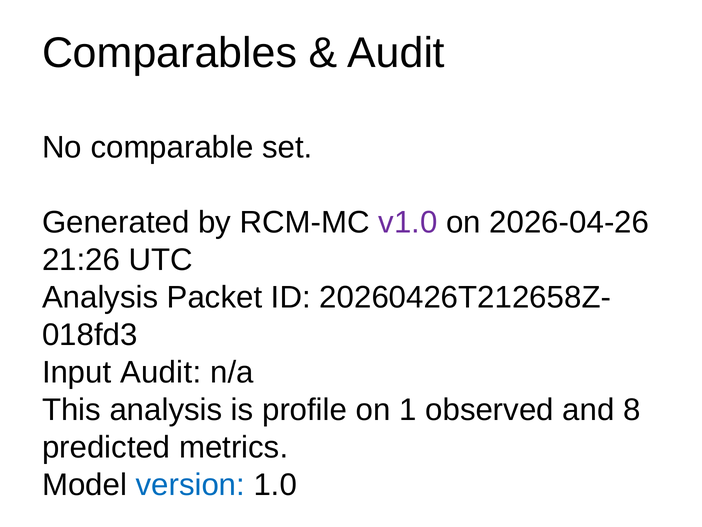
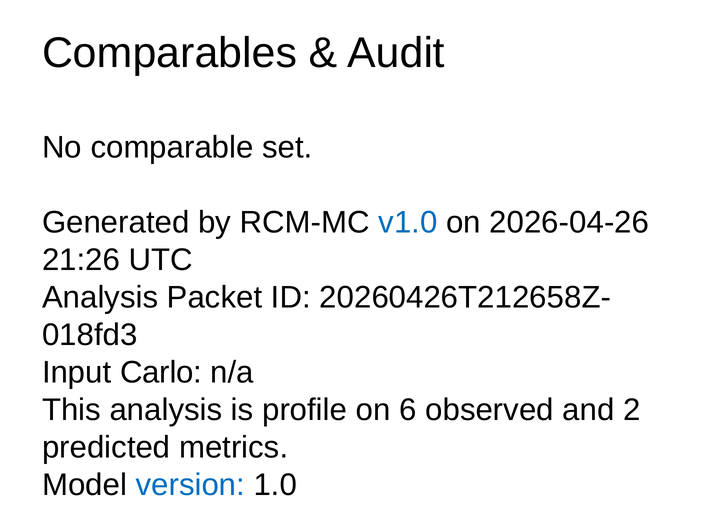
v1.0 colour: purple -> blue (408, 222)
Input Audit: Audit -> Carlo (161, 372)
1: 1 -> 6 (408, 409)
8: 8 -> 2 (632, 409)
